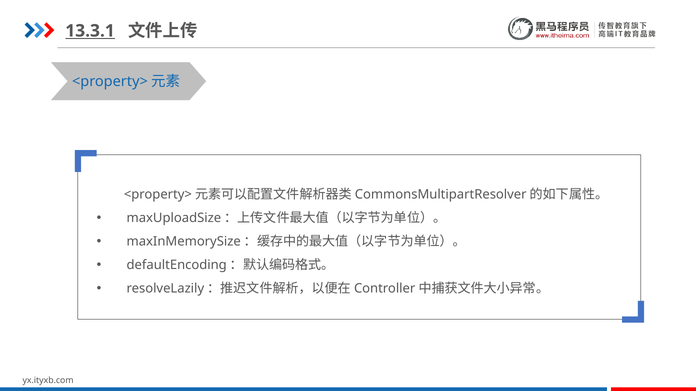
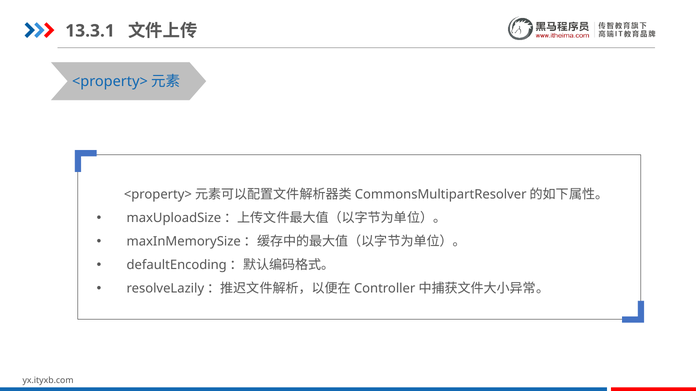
13.3.1 underline: present -> none (90, 31)
